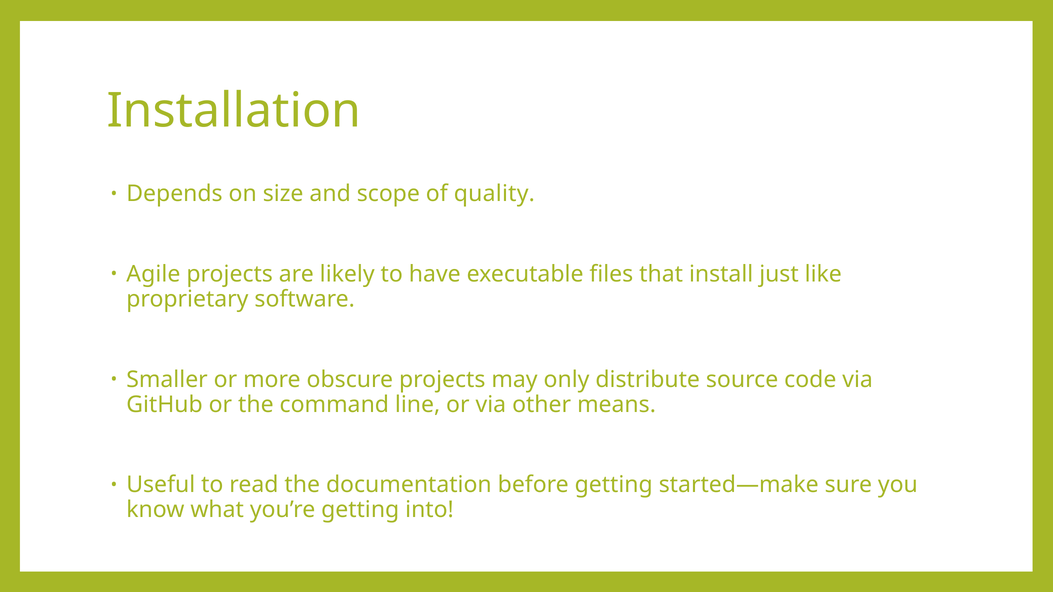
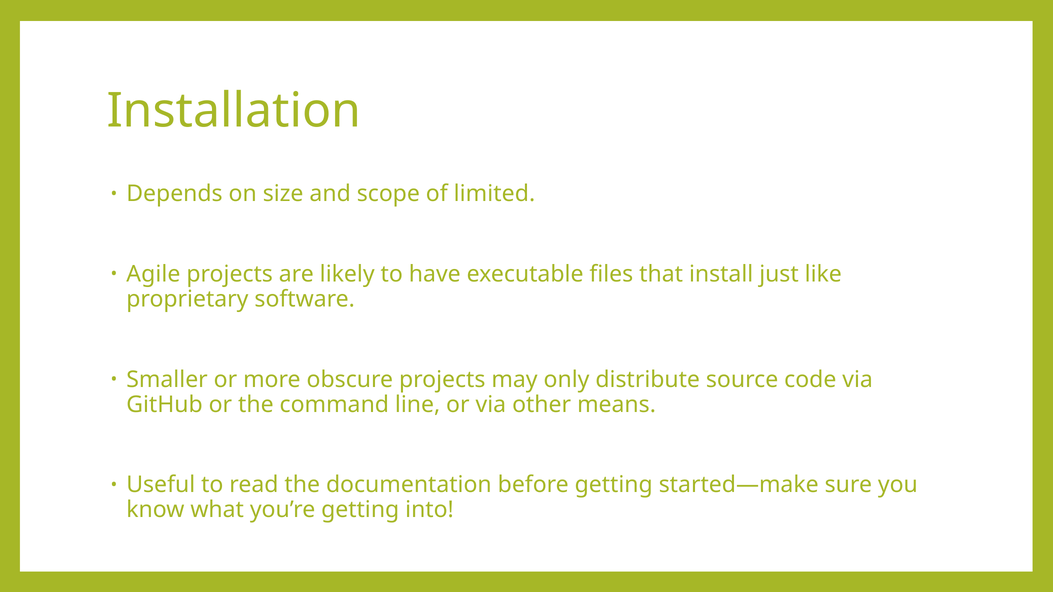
quality: quality -> limited (494, 194)
